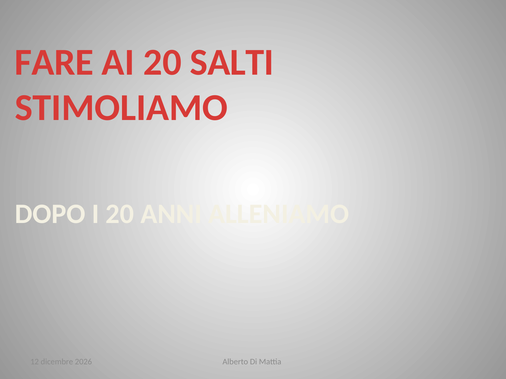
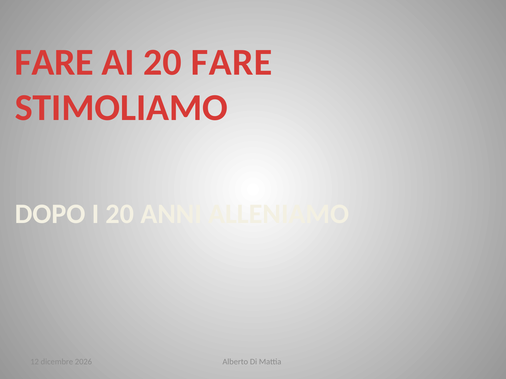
20 SALTI: SALTI -> FARE (232, 62)
